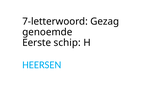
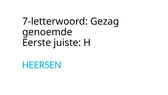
schip: schip -> juiste (67, 42)
